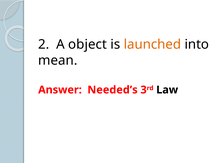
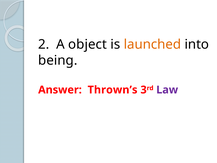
mean: mean -> being (58, 60)
Needed’s: Needed’s -> Thrown’s (113, 90)
Law colour: black -> purple (167, 90)
